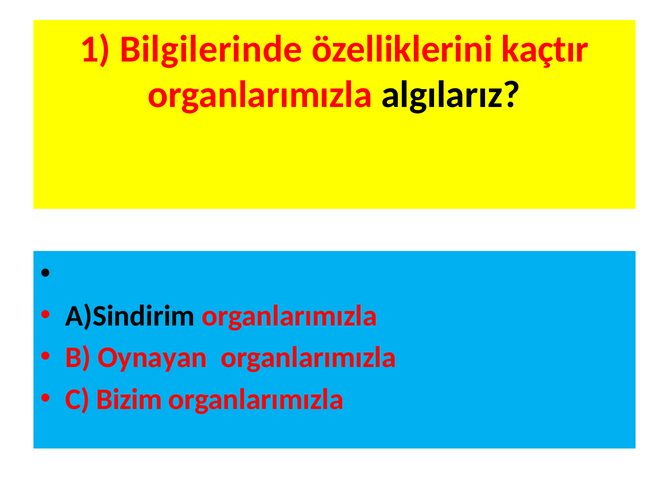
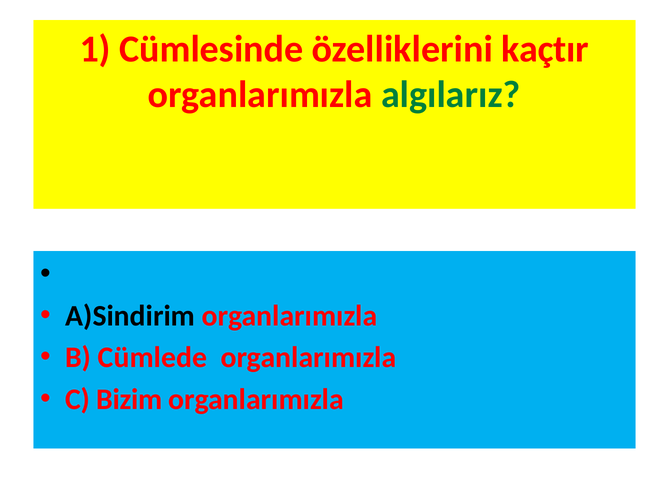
Bilgilerinde: Bilgilerinde -> Cümlesinde (211, 49)
algılarız colour: black -> green (451, 95)
Oynayan: Oynayan -> Cümlede (153, 357)
